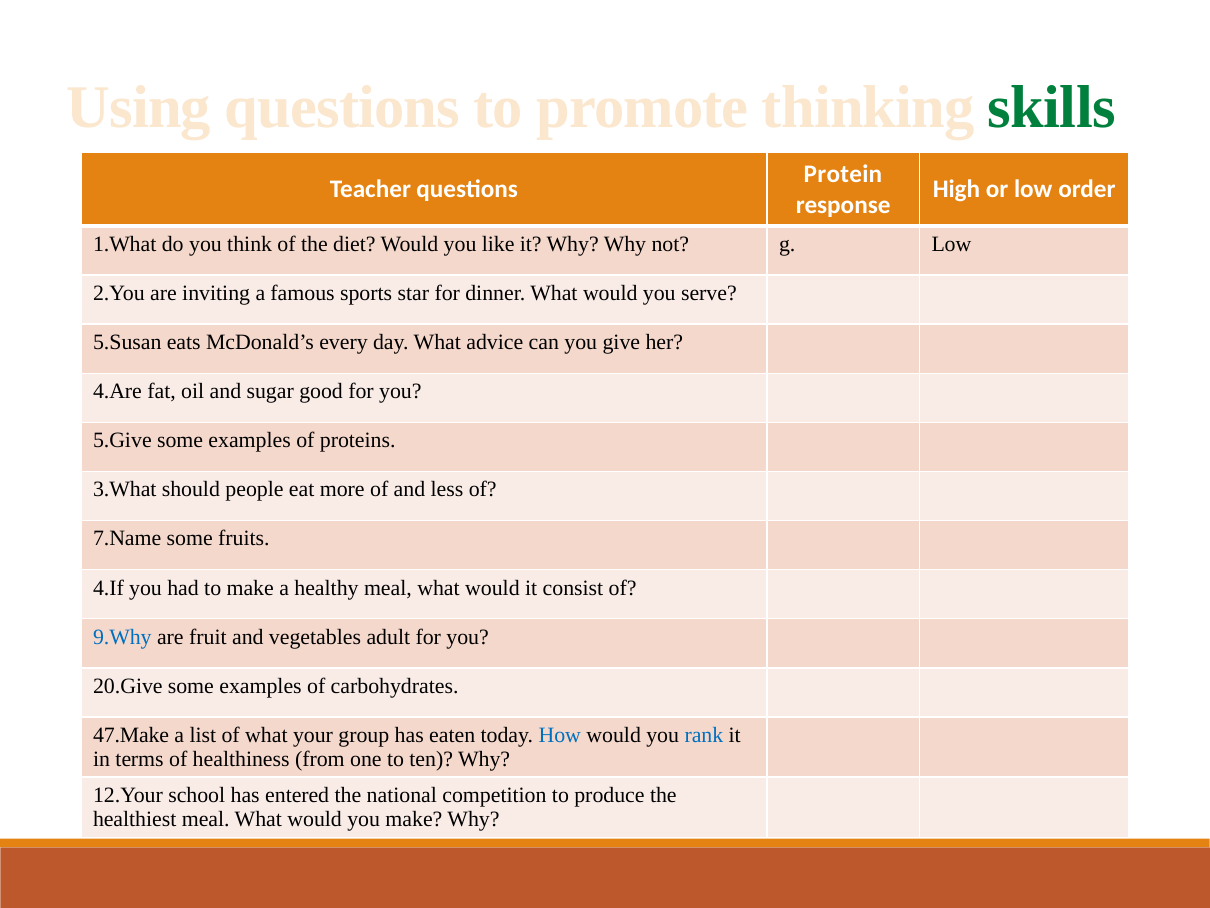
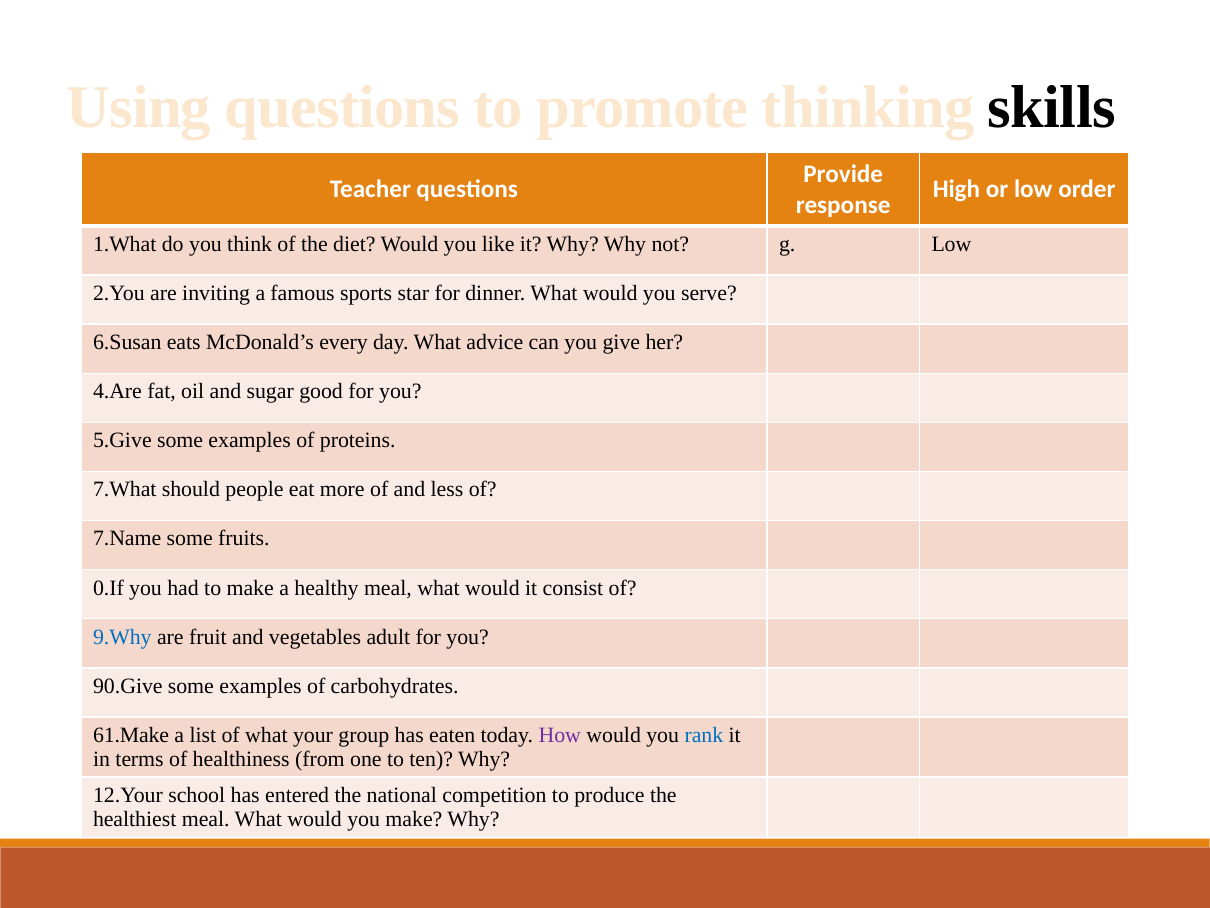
skills colour: green -> black (1052, 108)
Protein: Protein -> Provide (843, 174)
5.Susan: 5.Susan -> 6.Susan (127, 342)
3.What: 3.What -> 7.What (125, 489)
4.If: 4.If -> 0.If (108, 588)
20.Give: 20.Give -> 90.Give (128, 686)
47.Make: 47.Make -> 61.Make (131, 735)
How colour: blue -> purple (560, 735)
